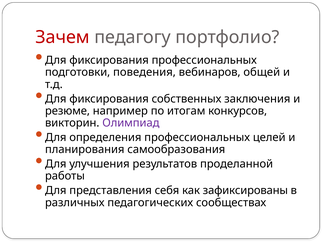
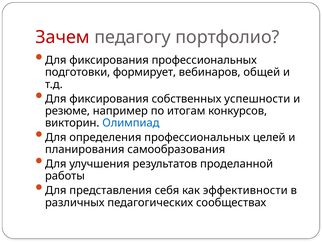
поведения: поведения -> формирует (145, 72)
заключения: заключения -> успешности (257, 99)
Олимпиад colour: purple -> blue (131, 123)
зафиксированы: зафиксированы -> эффективности (245, 190)
